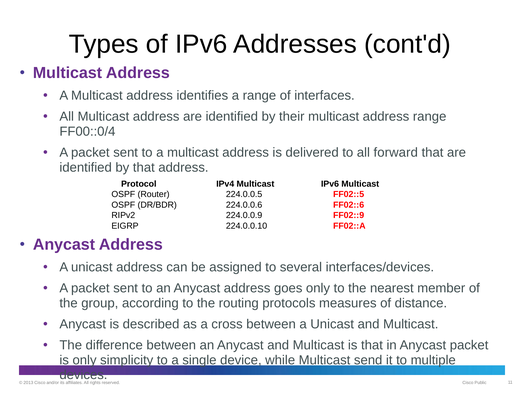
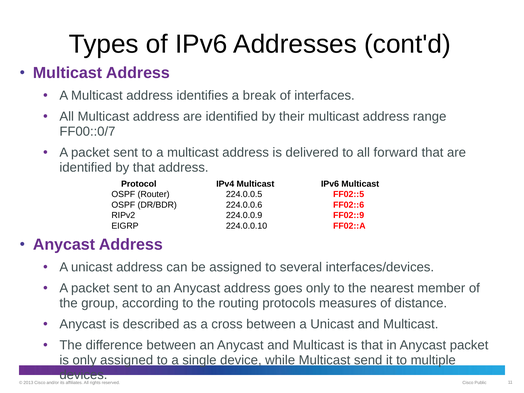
a range: range -> break (259, 96)
FF00::0/4: FF00::0/4 -> FF00::0/7 (87, 132)
only simplicity: simplicity -> assigned (127, 360)
